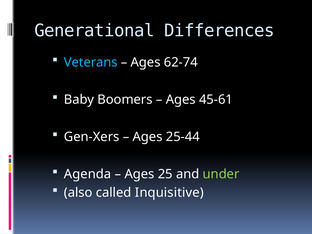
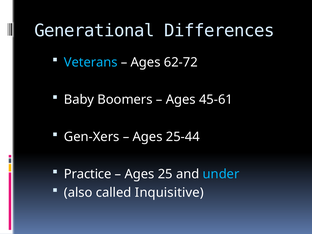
62-74: 62-74 -> 62-72 (181, 62)
Agenda: Agenda -> Practice (88, 174)
under colour: light green -> light blue (221, 174)
